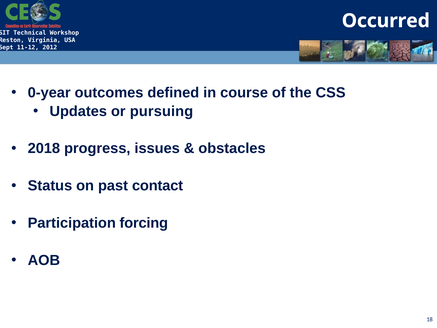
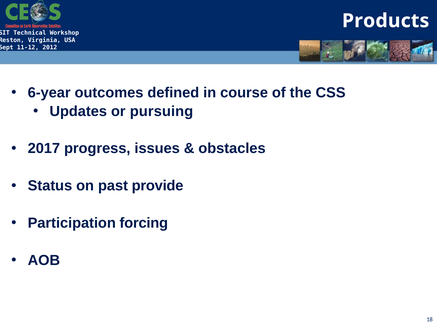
Occurred: Occurred -> Products (386, 21)
0-year: 0-year -> 6-year (49, 93)
2018: 2018 -> 2017 (44, 148)
contact: contact -> provide (158, 186)
